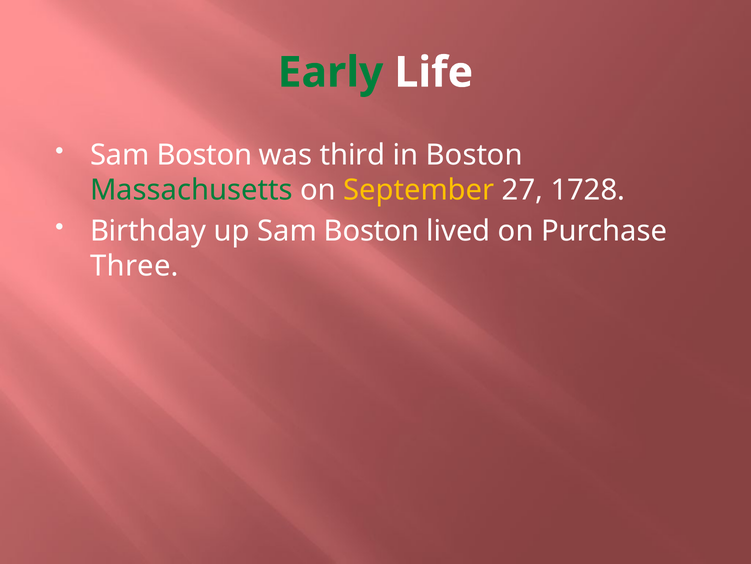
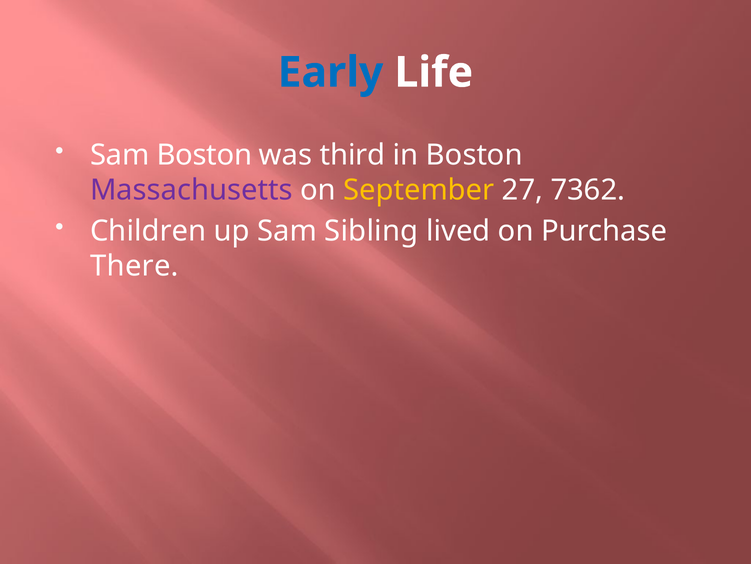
Early colour: green -> blue (330, 72)
Massachusetts colour: green -> purple (191, 190)
1728: 1728 -> 7362 (588, 190)
Birthday: Birthday -> Children (148, 231)
up Sam Boston: Boston -> Sibling (371, 231)
Three: Three -> There (134, 266)
